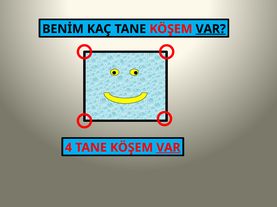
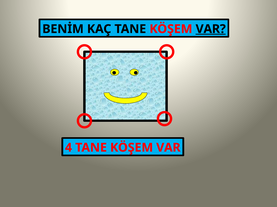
VAR underline: present -> none (168, 148)
